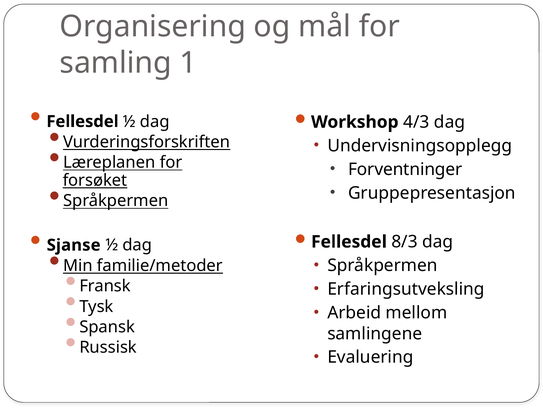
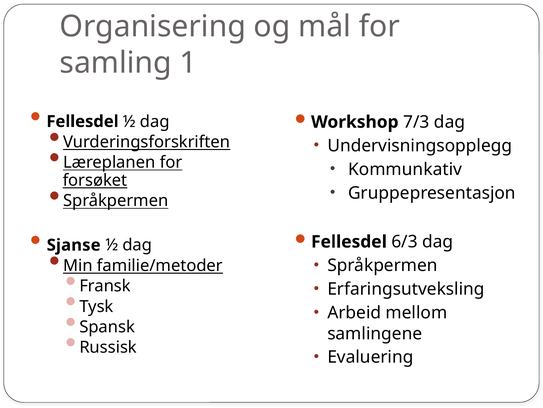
4/3: 4/3 -> 7/3 (416, 122)
Forventninger: Forventninger -> Kommunkativ (405, 169)
8/3: 8/3 -> 6/3 (405, 241)
